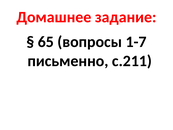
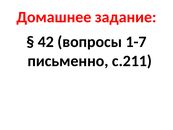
65: 65 -> 42 (46, 42)
